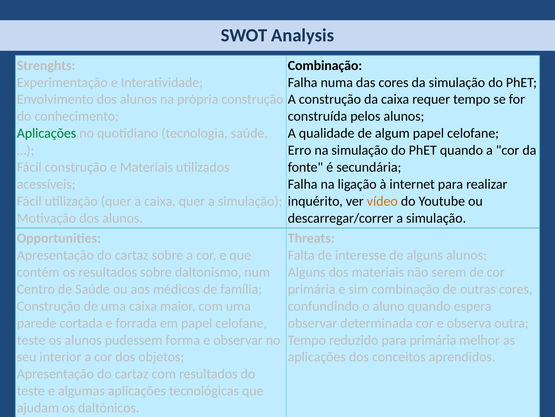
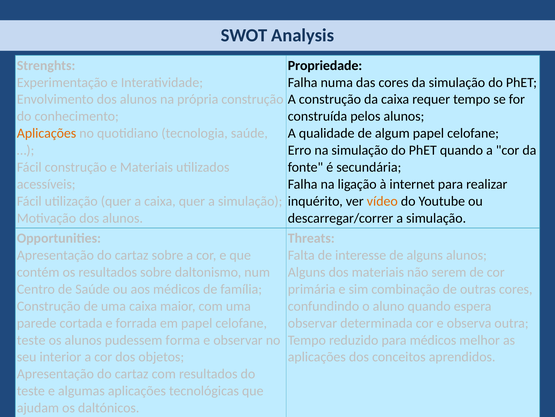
Combinação: Combinação -> Propriedade (325, 65)
Aplicações colour: green -> orange (47, 133)
para primária: primária -> médicos (433, 339)
